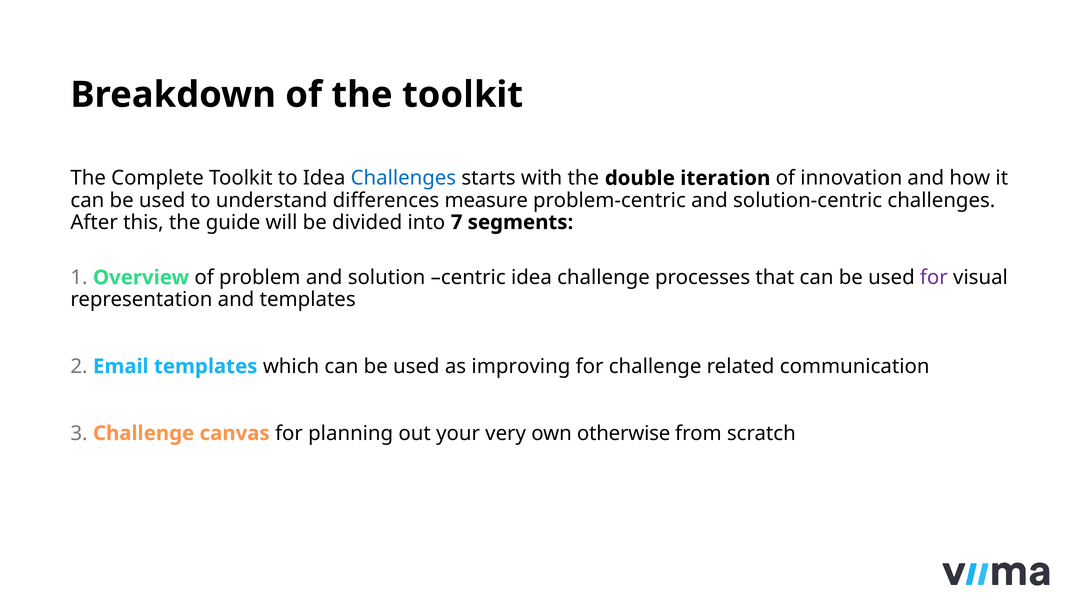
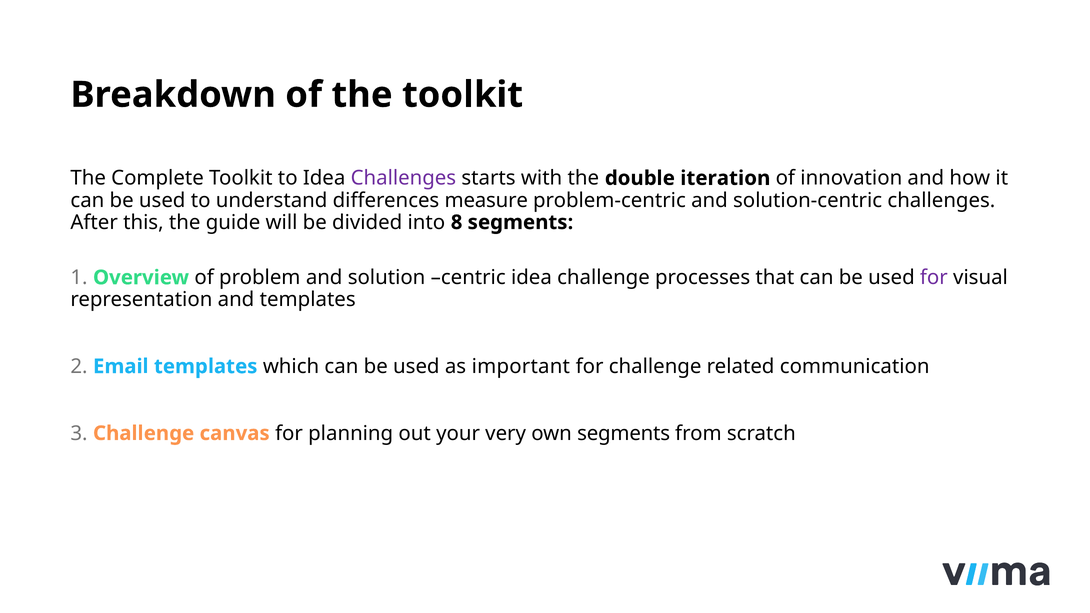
Challenges colour: blue -> purple (403, 178)
7: 7 -> 8 (457, 222)
improving: improving -> important (521, 367)
own otherwise: otherwise -> segments (624, 433)
